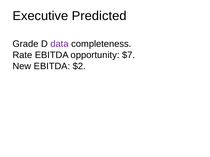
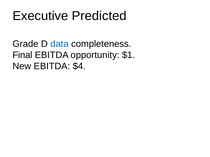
data colour: purple -> blue (60, 44)
Rate: Rate -> Final (22, 55)
$7: $7 -> $1 (129, 55)
$2: $2 -> $4 (79, 66)
